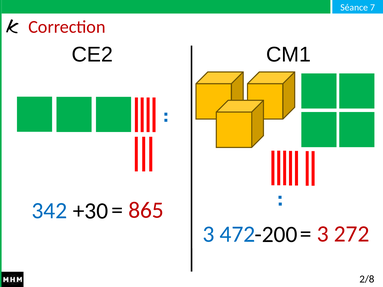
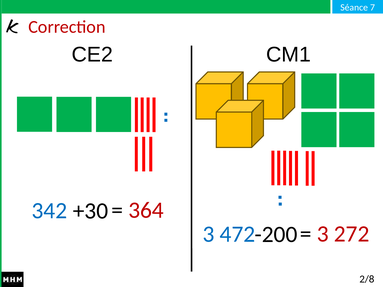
865: 865 -> 364 (146, 210)
